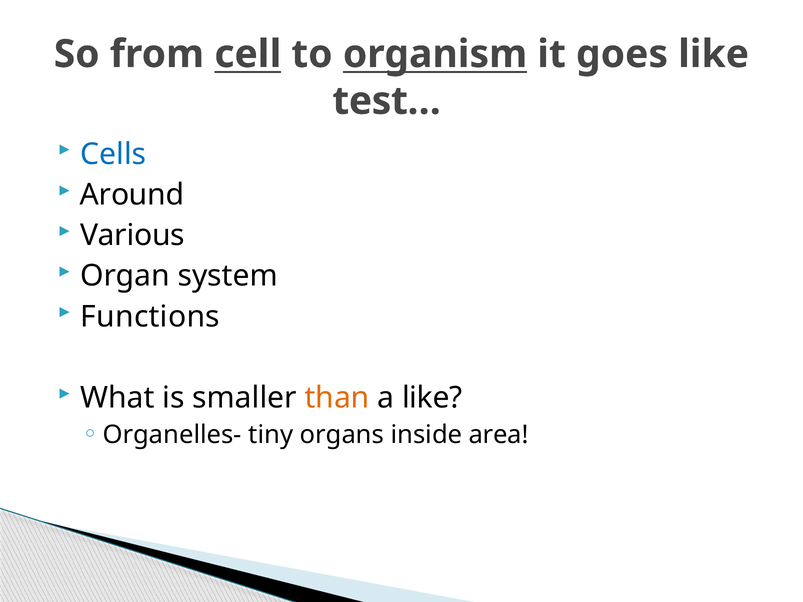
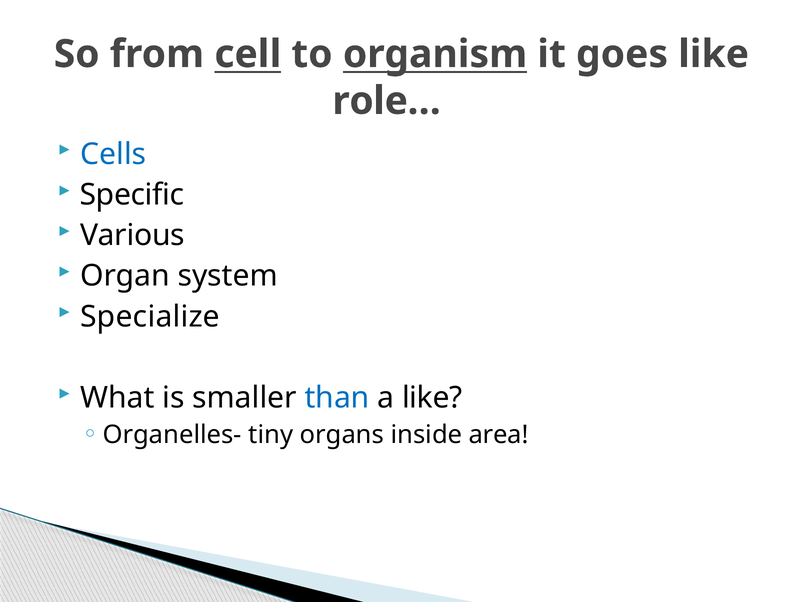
test…: test… -> role… (387, 101)
Around: Around -> Specific (132, 195)
Functions: Functions -> Specialize (150, 317)
than colour: orange -> blue (337, 398)
